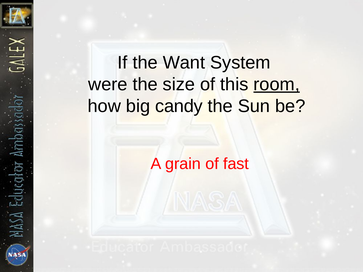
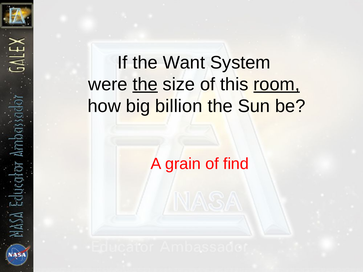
the underline: none -> present (145, 84)
candy: candy -> billion (179, 106)
fast: fast -> find (236, 164)
